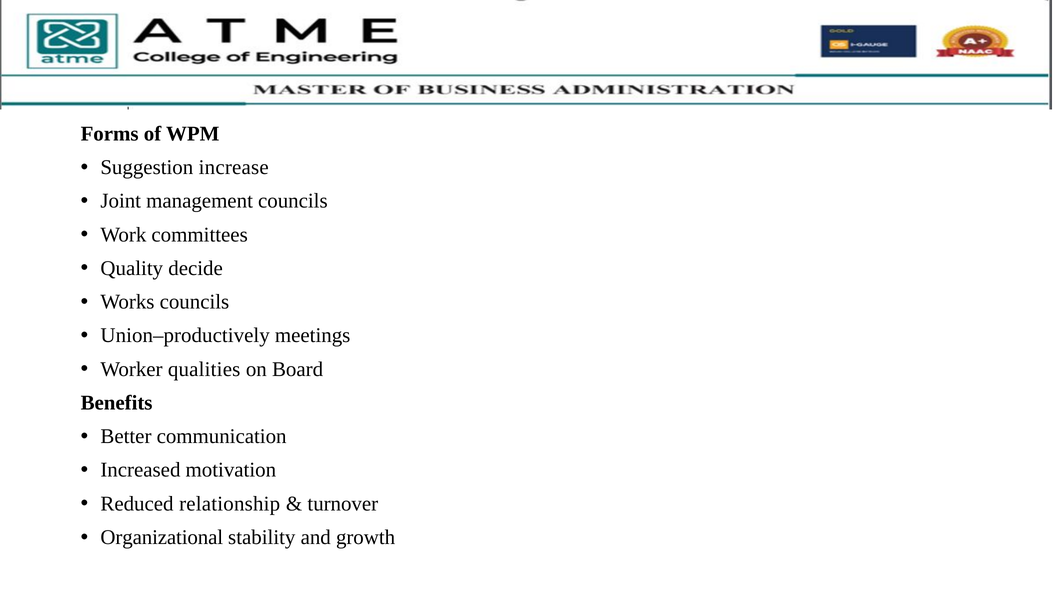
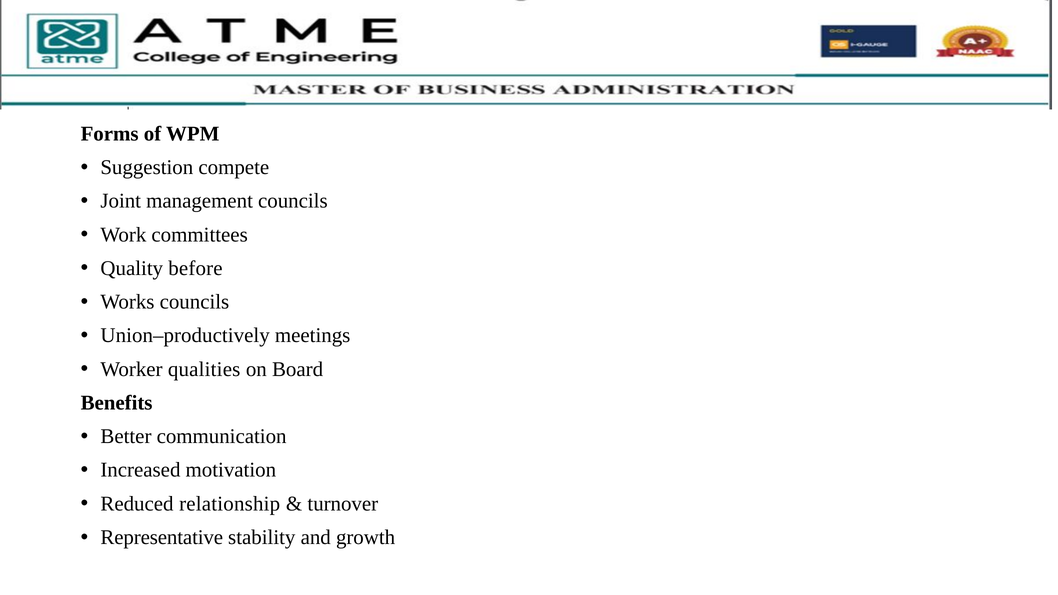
increase: increase -> compete (234, 167)
decide: decide -> before (195, 268)
Organizational: Organizational -> Representative (162, 537)
